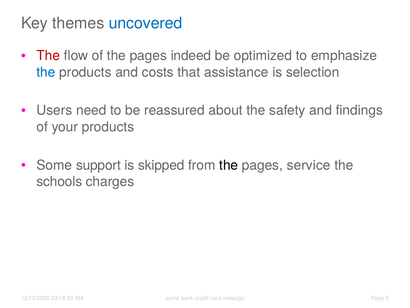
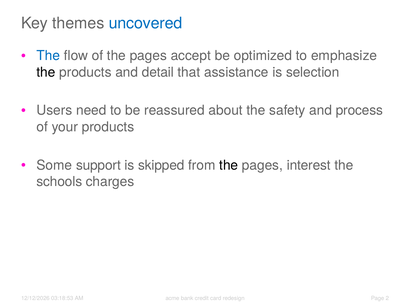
The colour: red -> blue (48, 56)
indeed: indeed -> accept (191, 56)
the colour: blue -> black (46, 72)
costs: costs -> detail (158, 72)
findings: findings -> process (359, 110)
service: service -> interest (309, 165)
